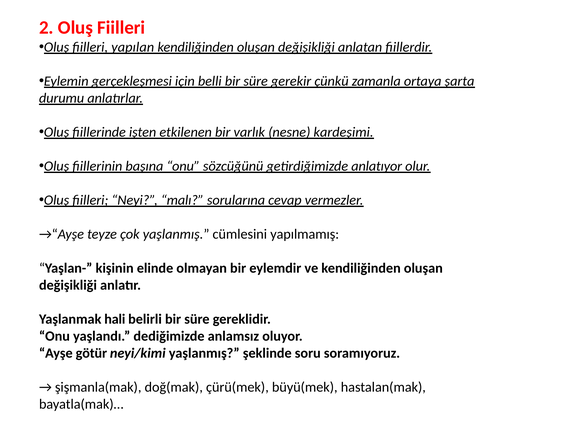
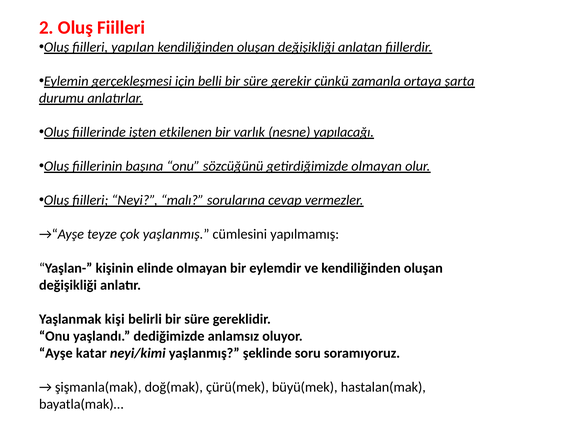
kardeşimi: kardeşimi -> yapılacağı (344, 132)
getirdiğimizde anlatıyor: anlatıyor -> olmayan (377, 166)
hali: hali -> kişi (115, 319)
götür: götür -> katar (91, 353)
